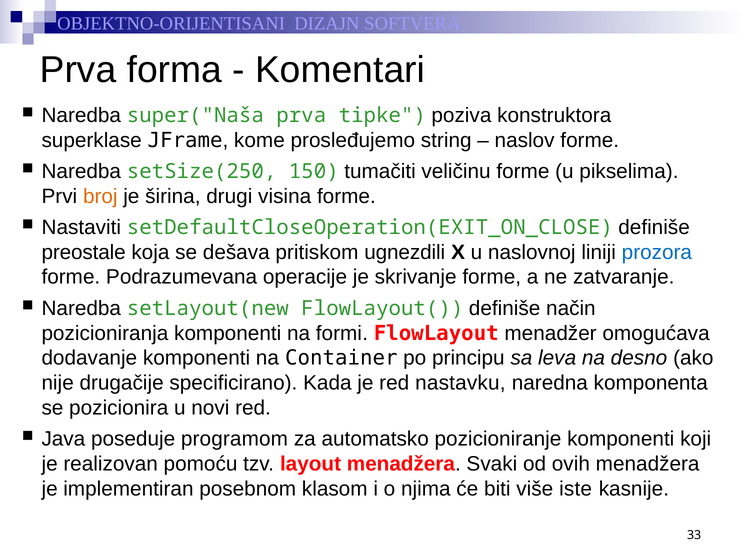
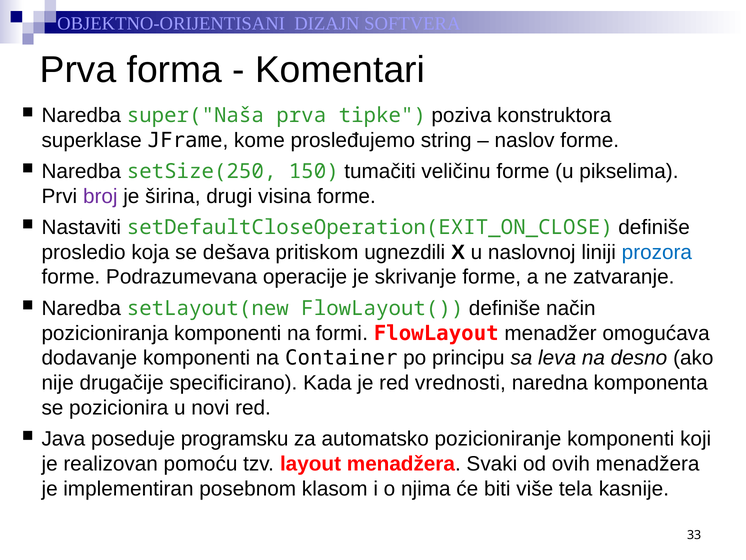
broj colour: orange -> purple (100, 196)
preostale: preostale -> prosledio (84, 252)
nastavku: nastavku -> vrednosti (460, 383)
programom: programom -> programsku (235, 439)
iste: iste -> tela (576, 488)
